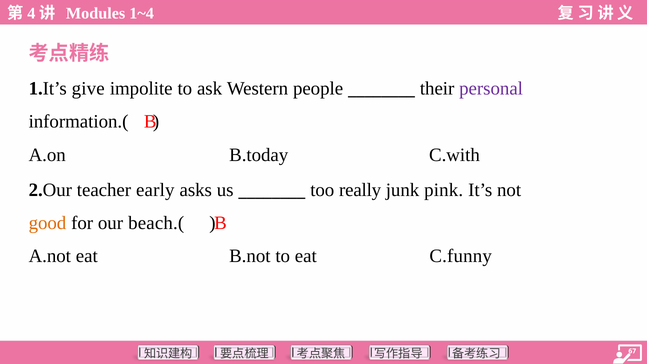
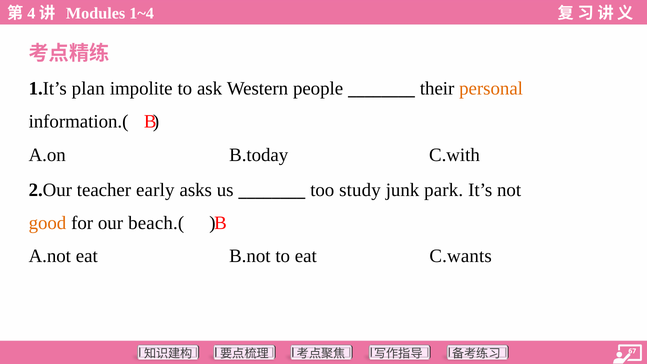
give: give -> plan (88, 89)
personal colour: purple -> orange (491, 89)
really: really -> study (360, 190)
pink: pink -> park (444, 190)
C.funny: C.funny -> C.wants (461, 256)
